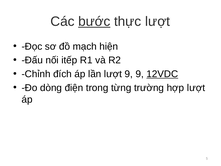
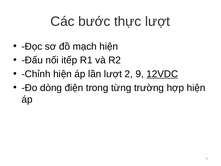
bước underline: present -> none (94, 21)
Chỉnh đích: đích -> hiện (62, 74)
lượt 9: 9 -> 2 (129, 74)
hợp lượt: lượt -> hiện (196, 88)
